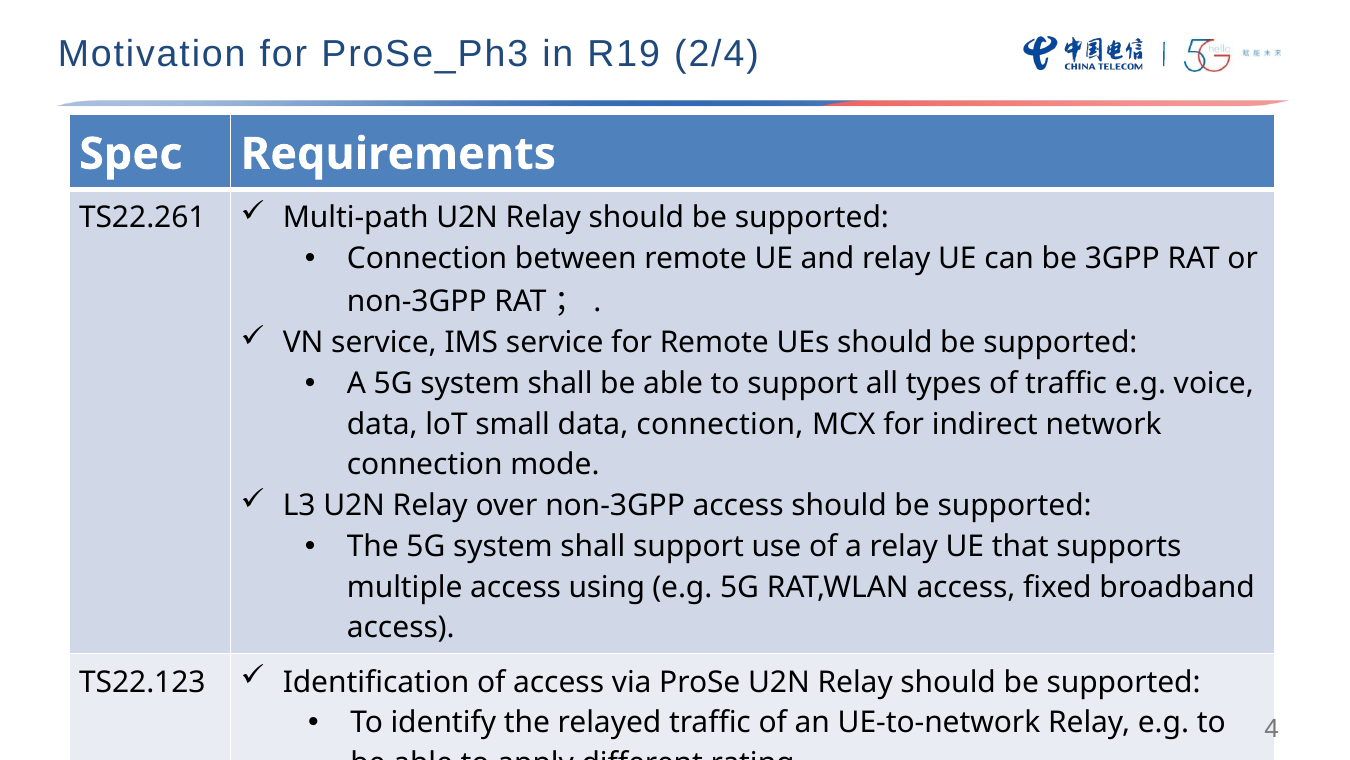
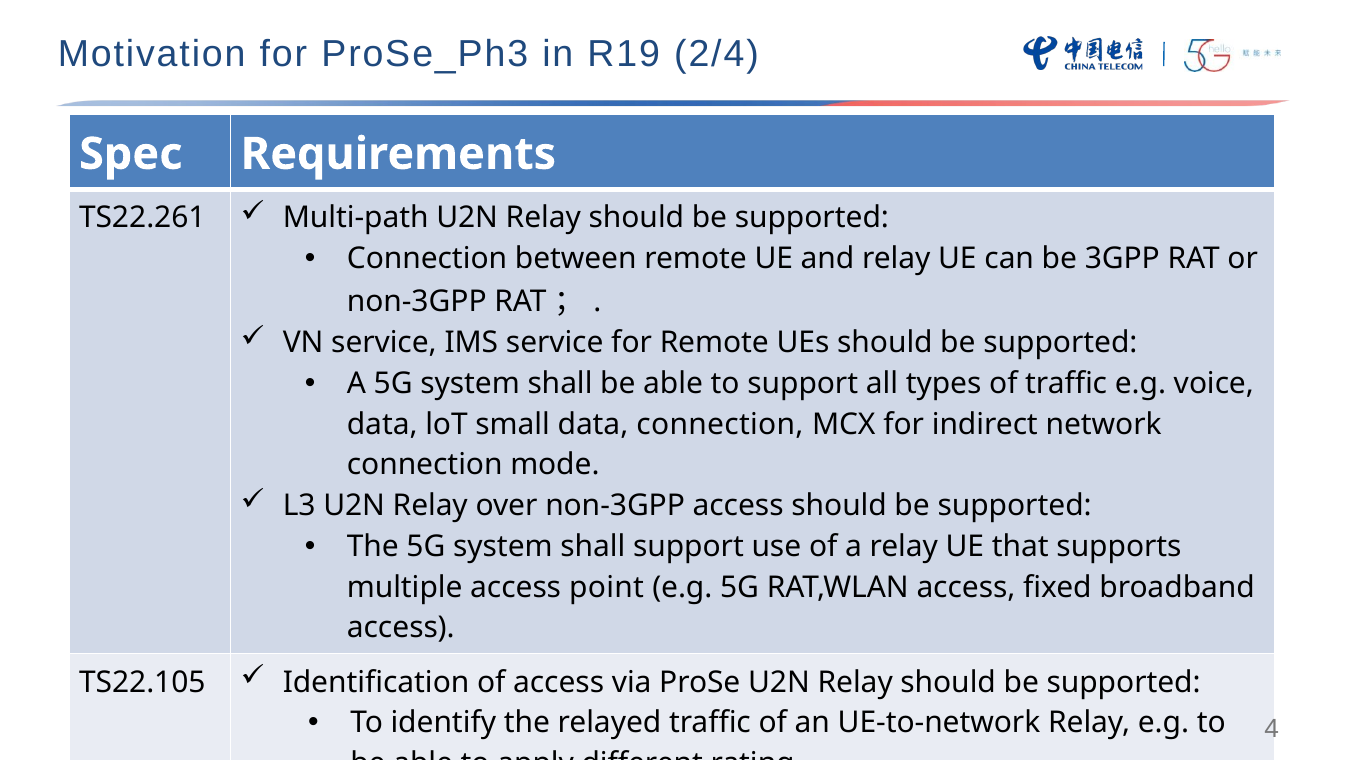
using: using -> point (607, 587)
TS22.123: TS22.123 -> TS22.105 (142, 682)
